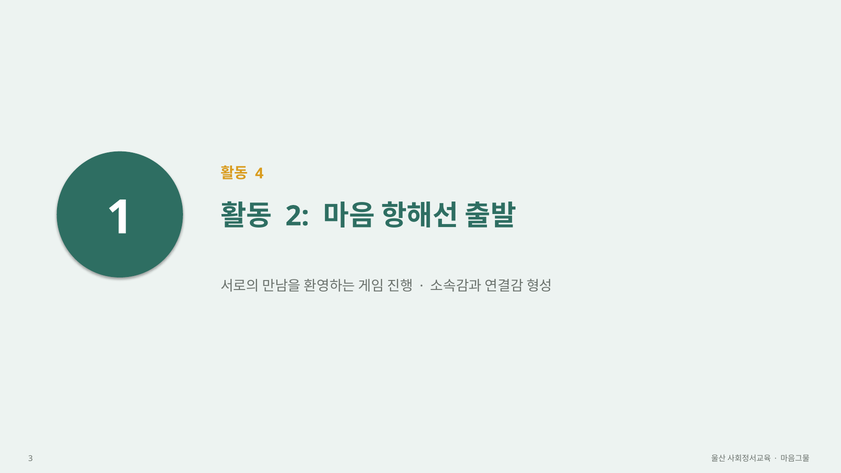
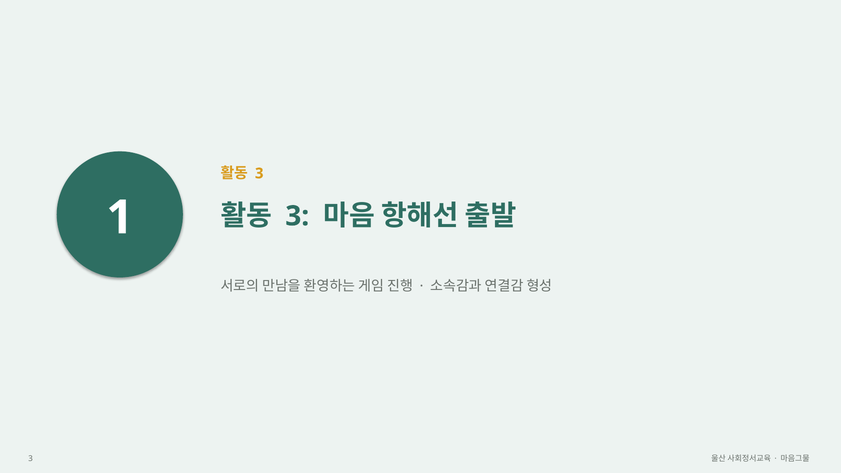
4: 4 -> 3 (259, 173)
2: 2 -> 3 (297, 216)
